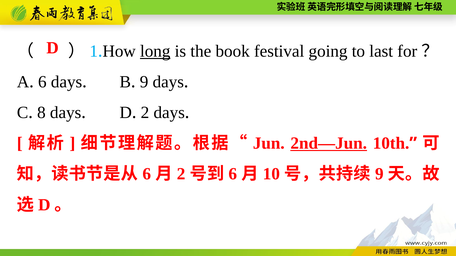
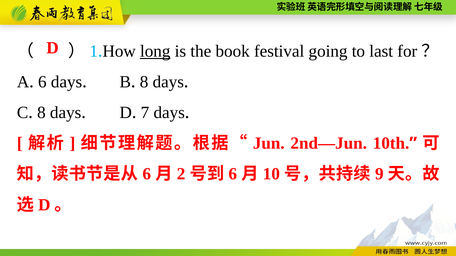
9: 9 -> 8 (144, 82)
2: 2 -> 7 (145, 113)
2nd—Jun underline: present -> none (329, 144)
